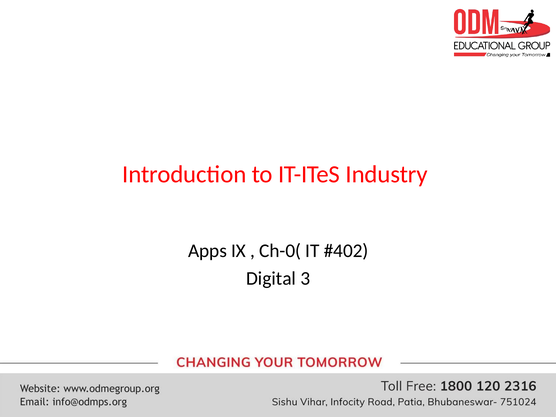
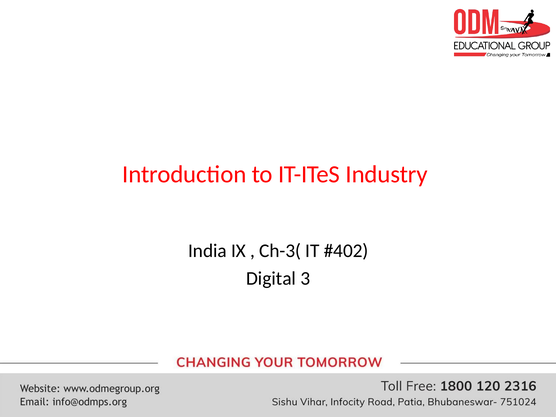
Apps: Apps -> India (207, 251)
Ch-0(: Ch-0( -> Ch-3( (280, 251)
